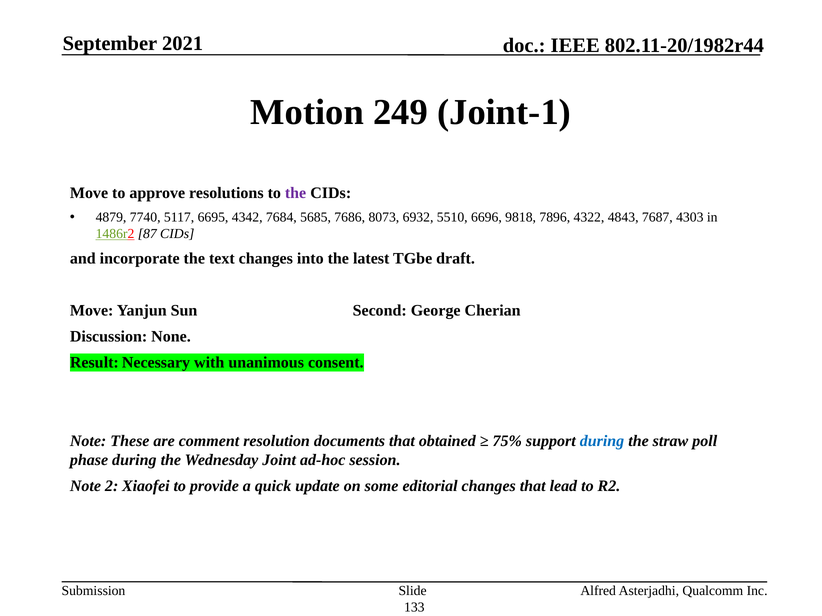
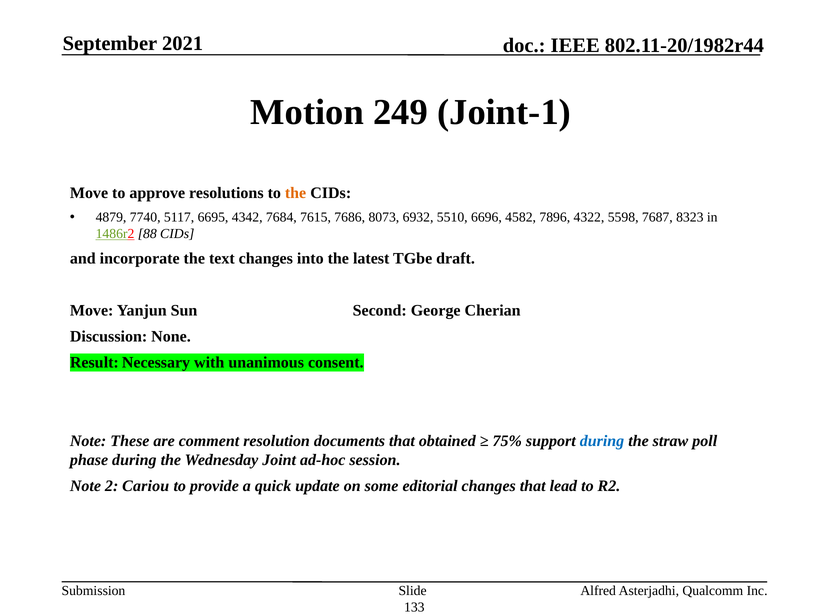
the colour: purple -> orange (296, 193)
5685: 5685 -> 7615 (316, 217)
9818: 9818 -> 4582 (521, 217)
4843: 4843 -> 5598 (623, 217)
4303: 4303 -> 8323 (690, 217)
87: 87 -> 88 (147, 234)
Xiaofei: Xiaofei -> Cariou (146, 486)
